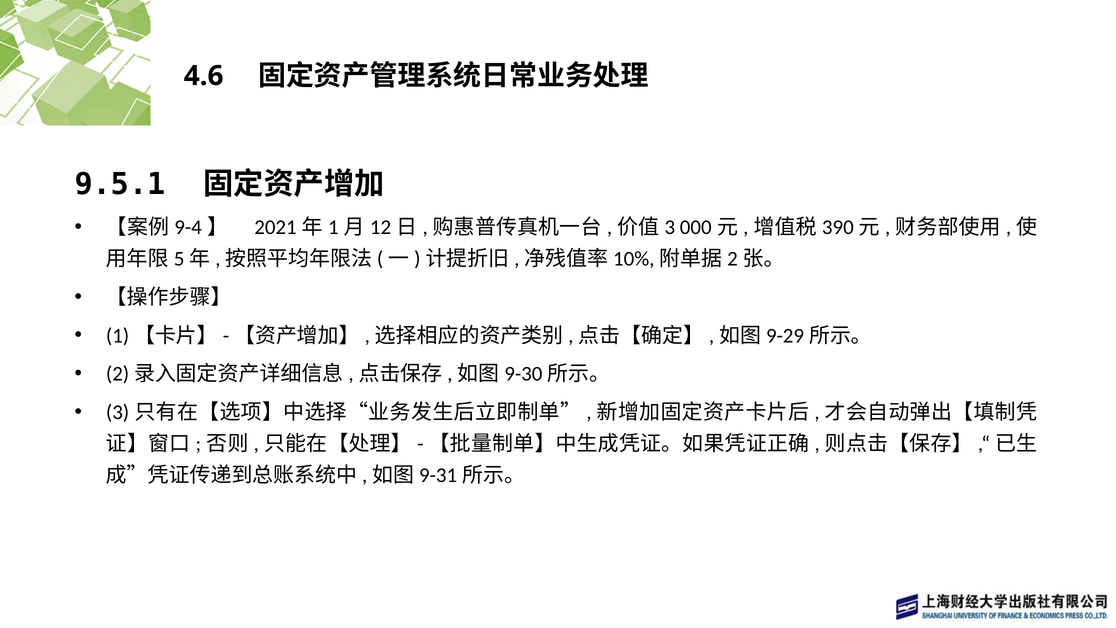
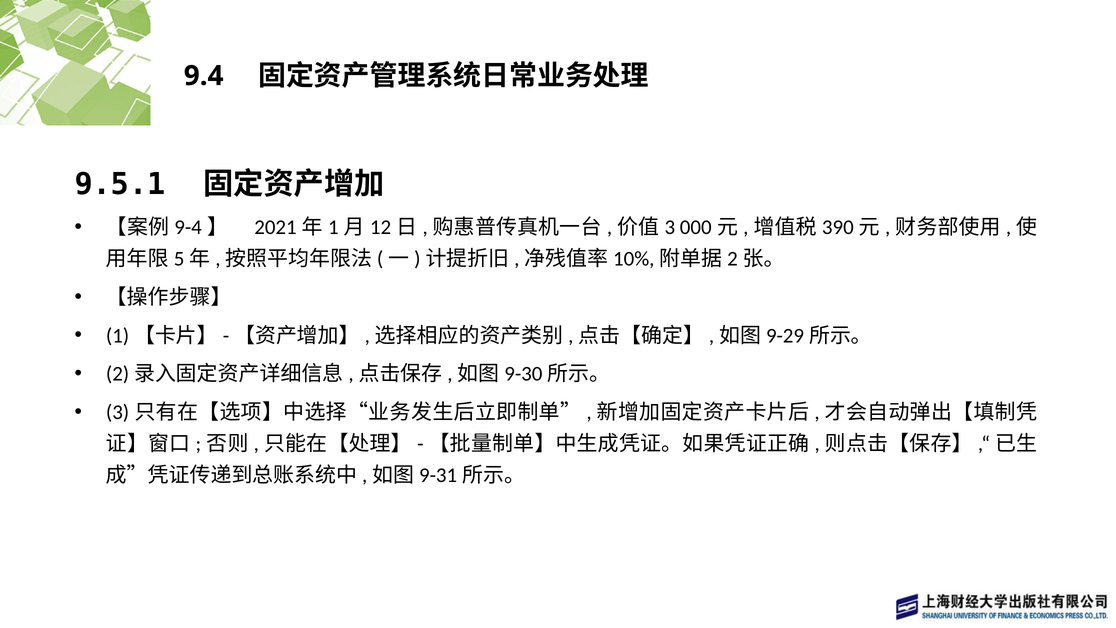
4.6: 4.6 -> 9.4 (204, 76)
